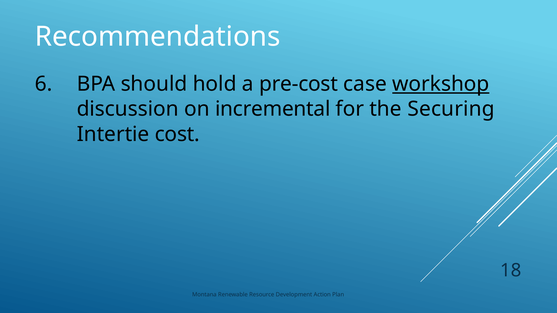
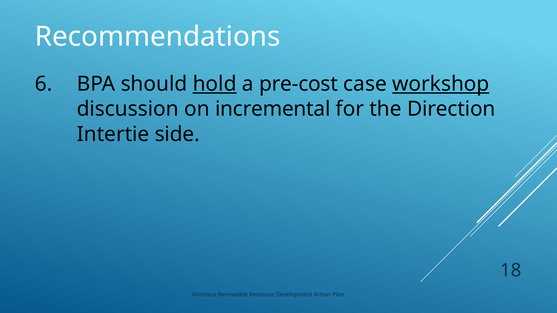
hold underline: none -> present (215, 84)
Securing: Securing -> Direction (451, 109)
cost: cost -> side (177, 134)
